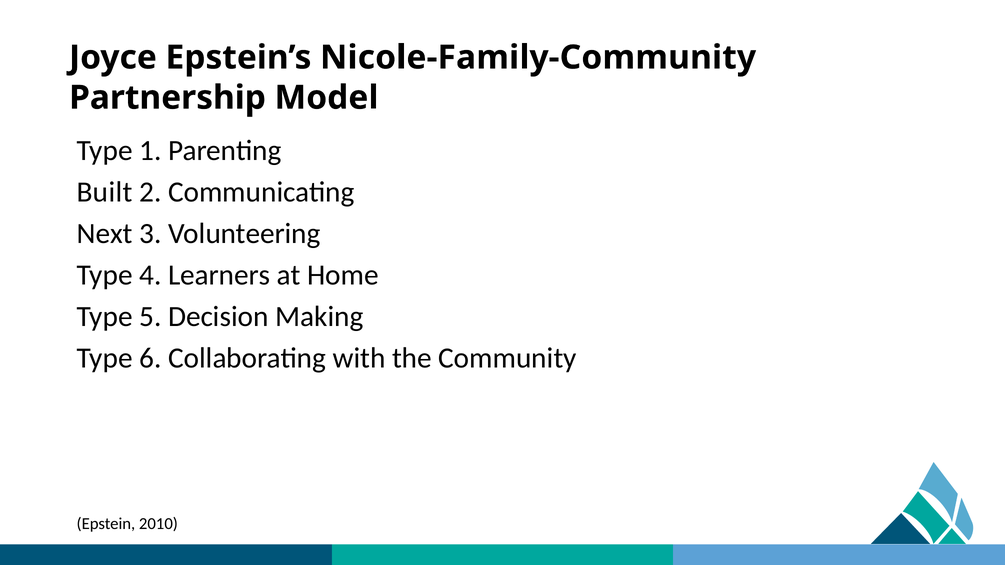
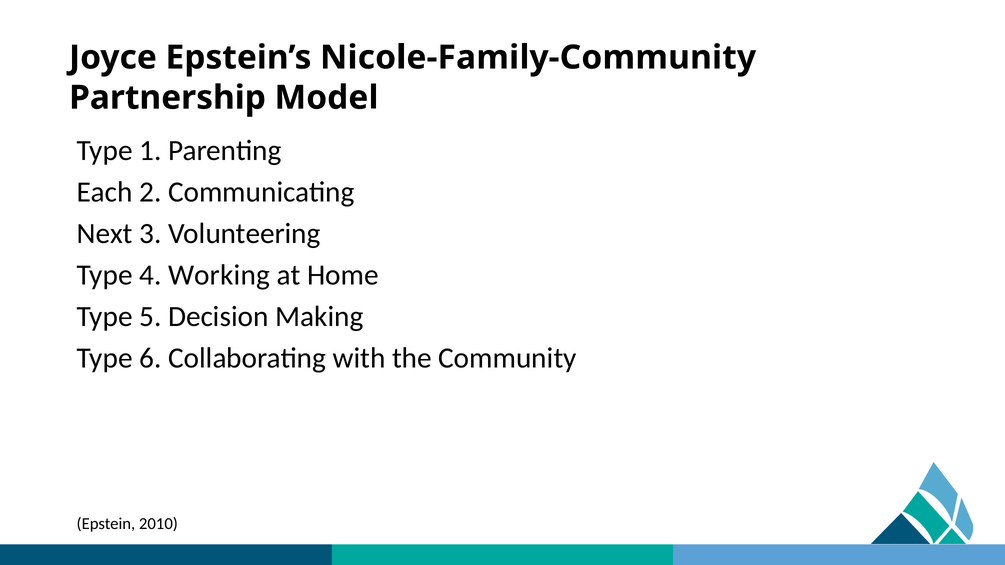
Built: Built -> Each (105, 192)
Learners: Learners -> Working (219, 275)
